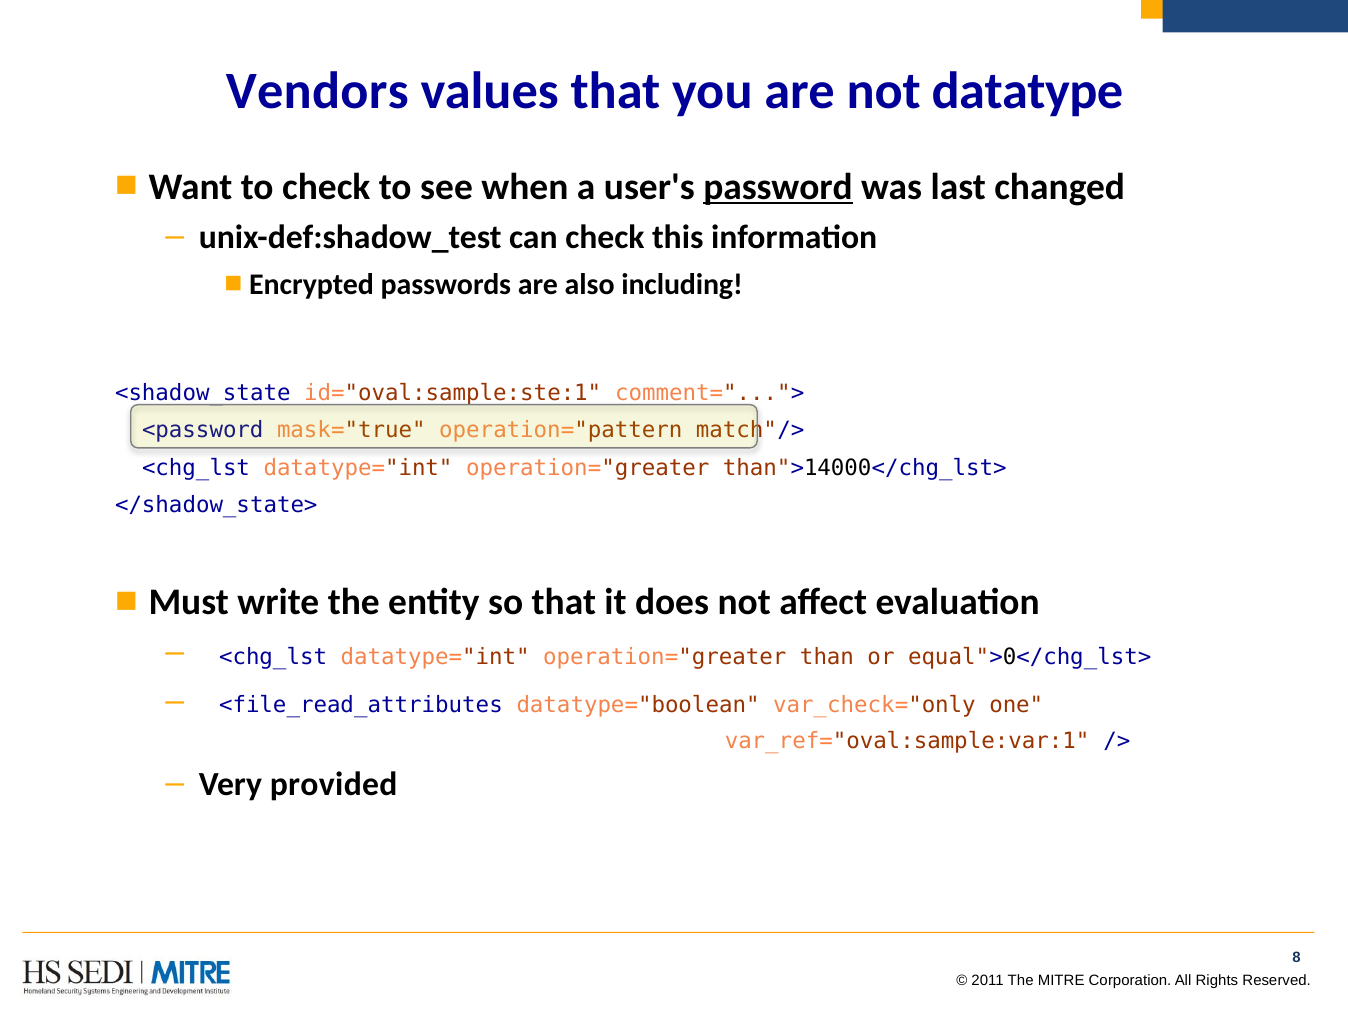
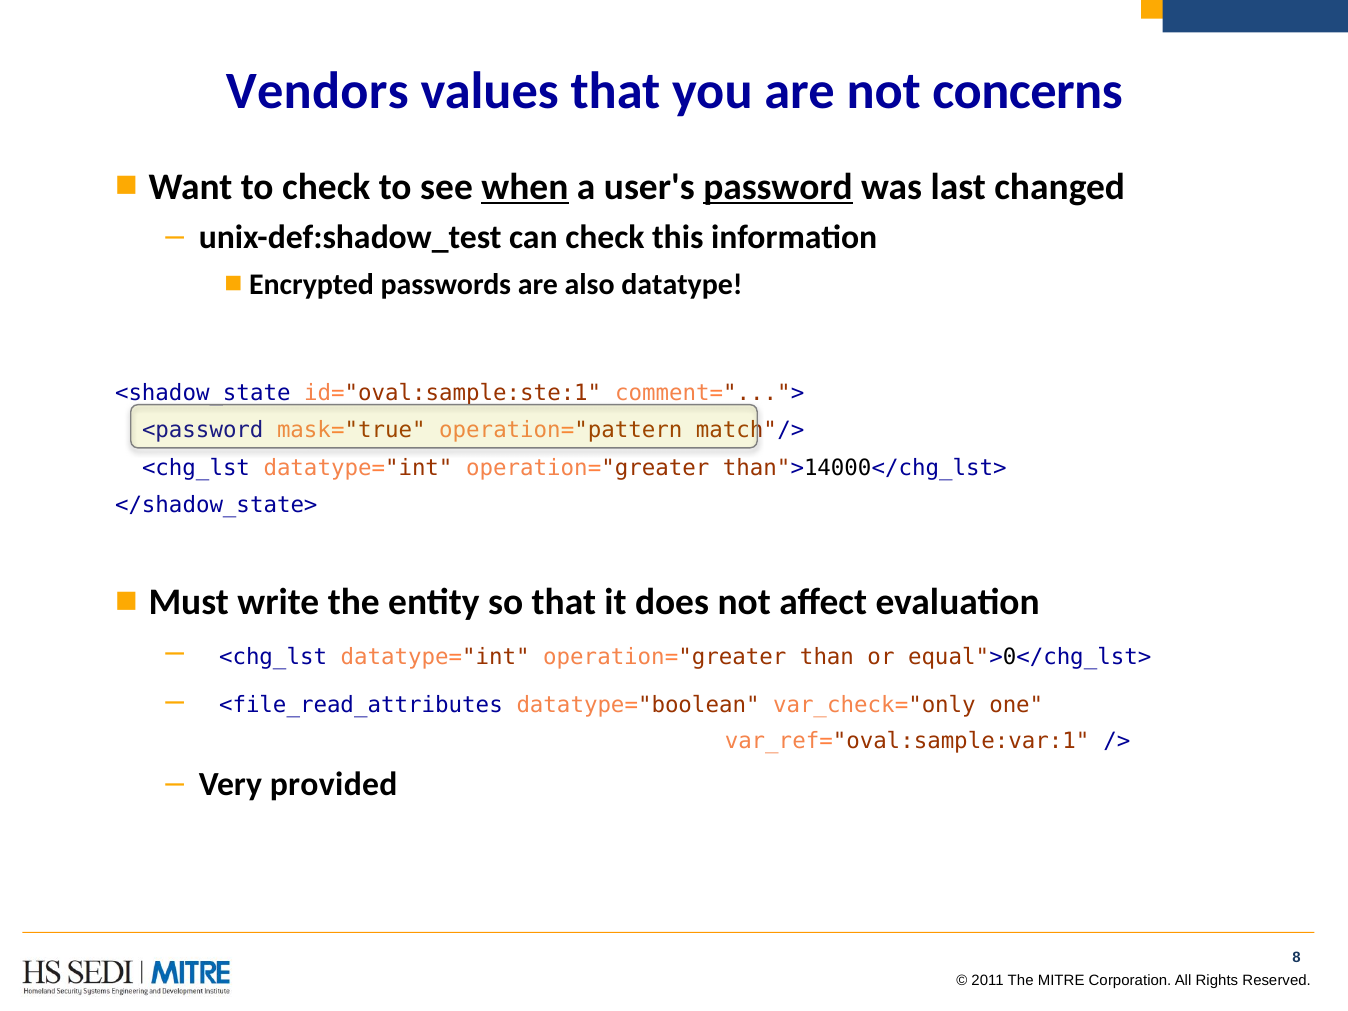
datatype: datatype -> concerns (1027, 91)
when underline: none -> present (525, 187)
including: including -> datatype (682, 284)
